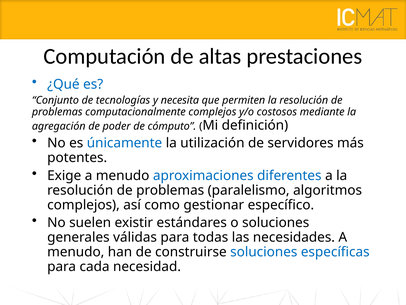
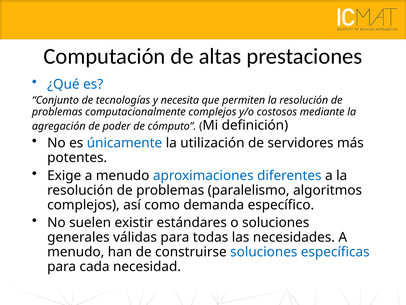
gestionar: gestionar -> demanda (214, 205)
